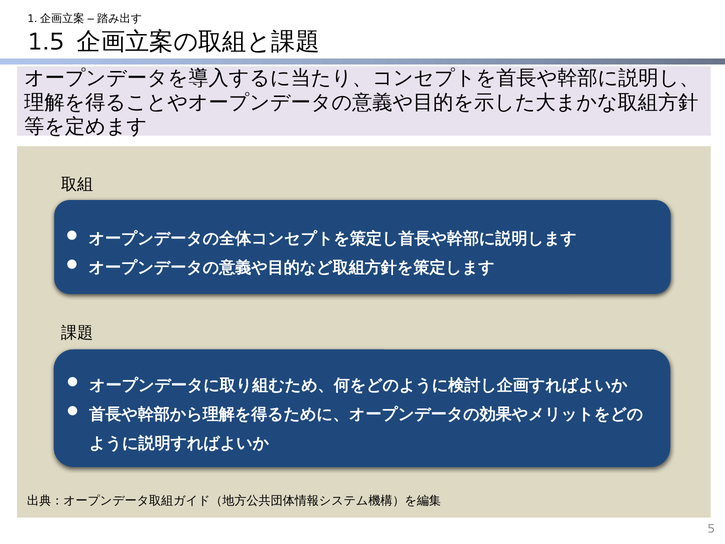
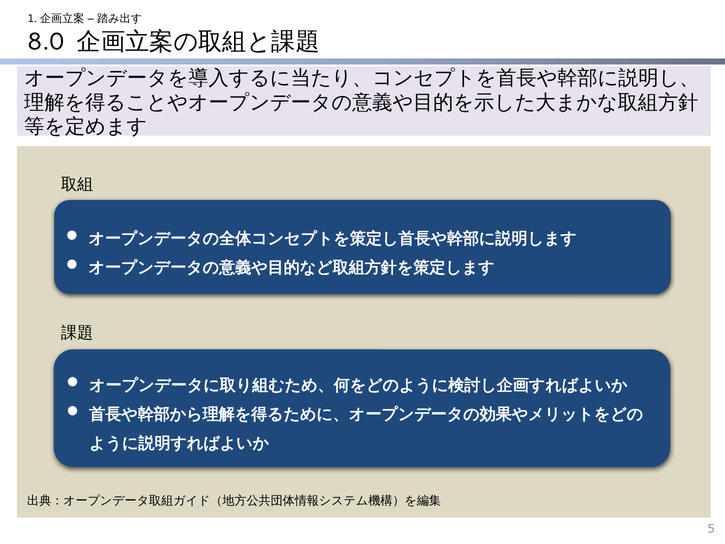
1.5: 1.5 -> 8.0 (46, 42)
